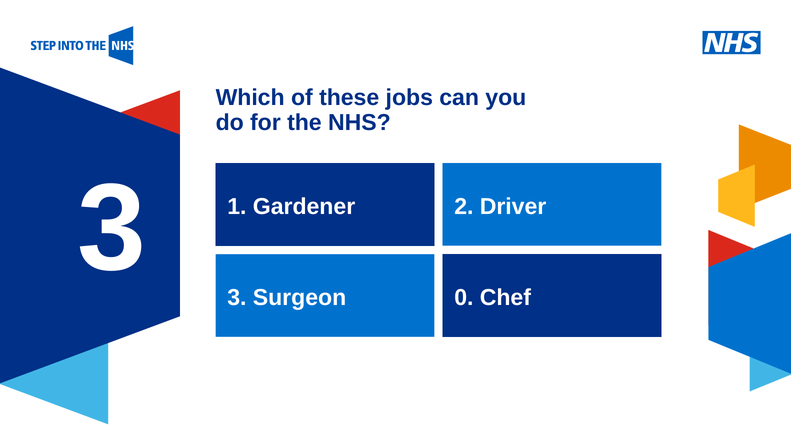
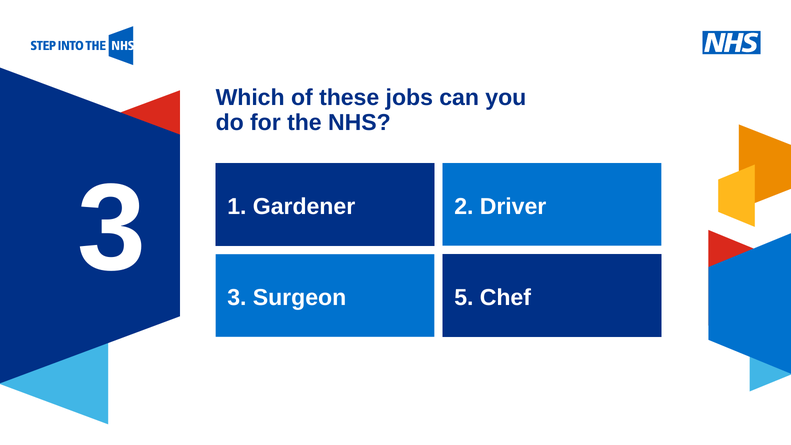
0: 0 -> 5 (464, 298)
